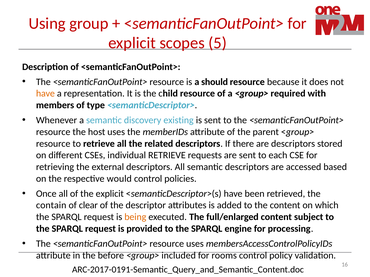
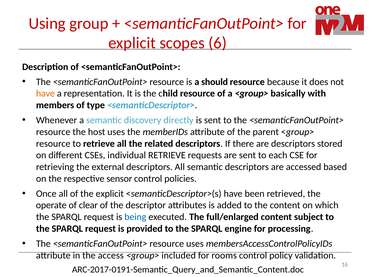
5: 5 -> 6 (218, 43)
required: required -> basically (288, 94)
existing: existing -> directly (178, 120)
would: would -> sensor (119, 179)
contain: contain -> operate (51, 206)
being colour: orange -> blue (135, 217)
before: before -> access (111, 256)
